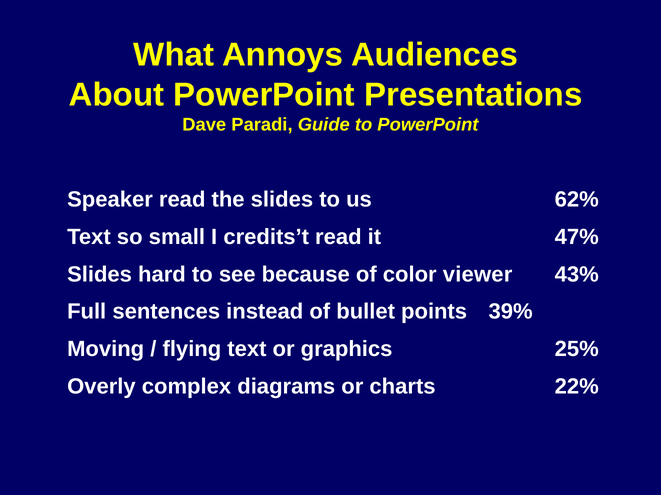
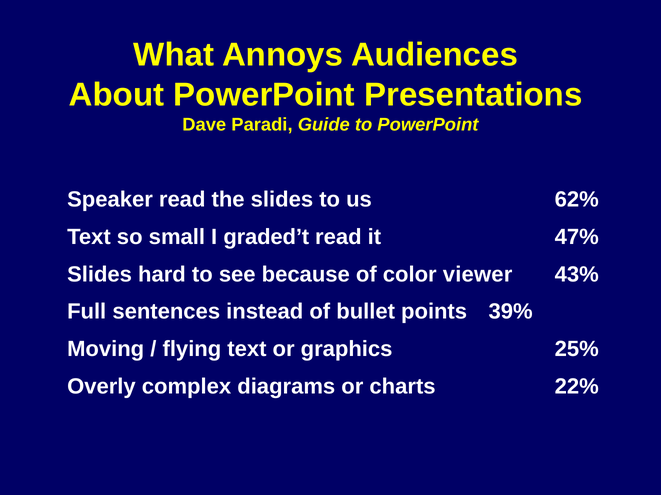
credits’t: credits’t -> graded’t (266, 237)
